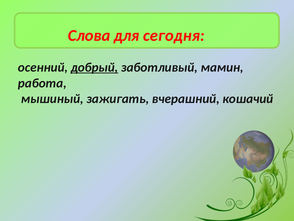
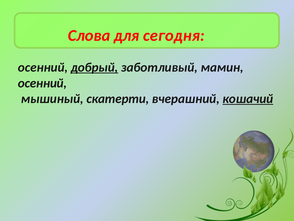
работа: работа -> осенний (42, 83)
зажигать: зажигать -> скатерти (118, 99)
кошачий underline: none -> present (248, 99)
